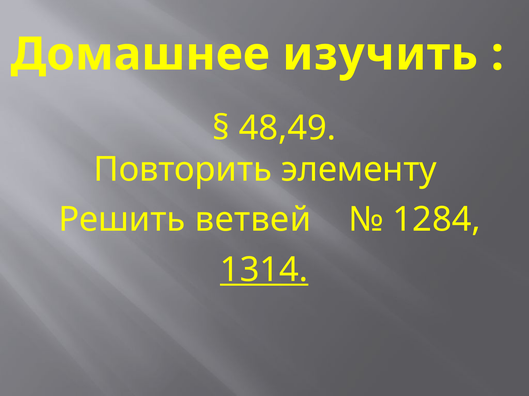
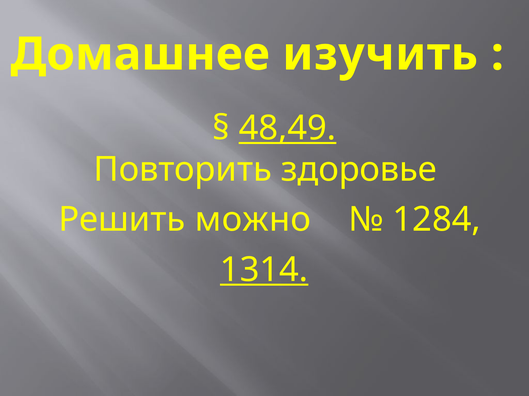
48,49 underline: none -> present (287, 128)
элементу: элементу -> здоровье (359, 170)
ветвей: ветвей -> можно (253, 220)
